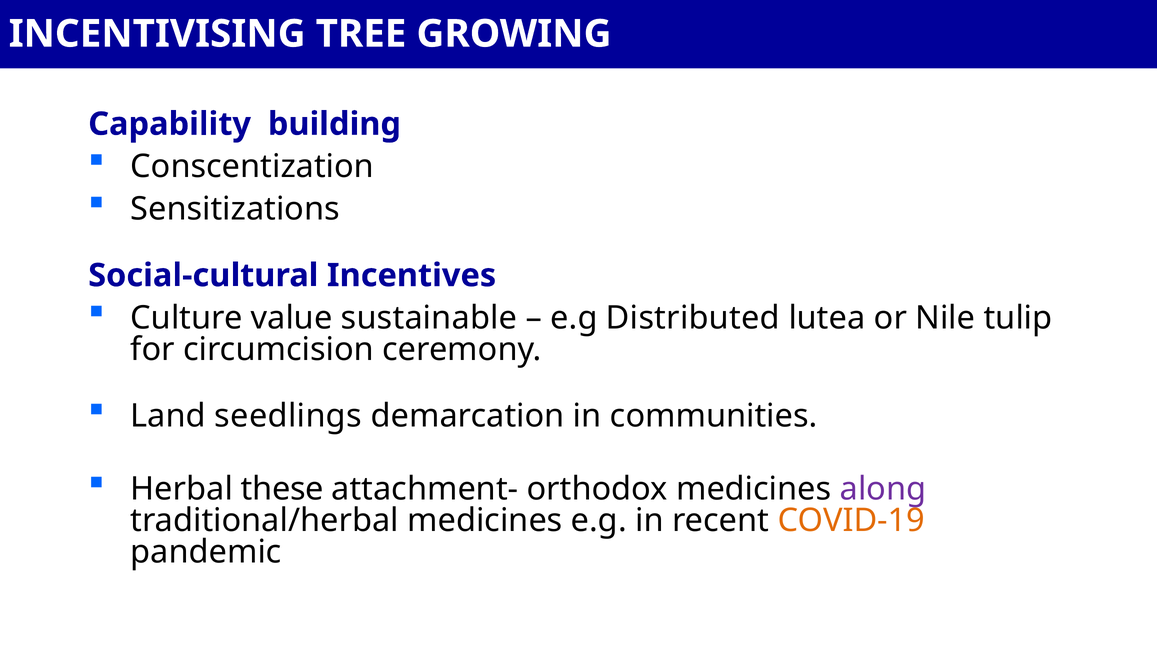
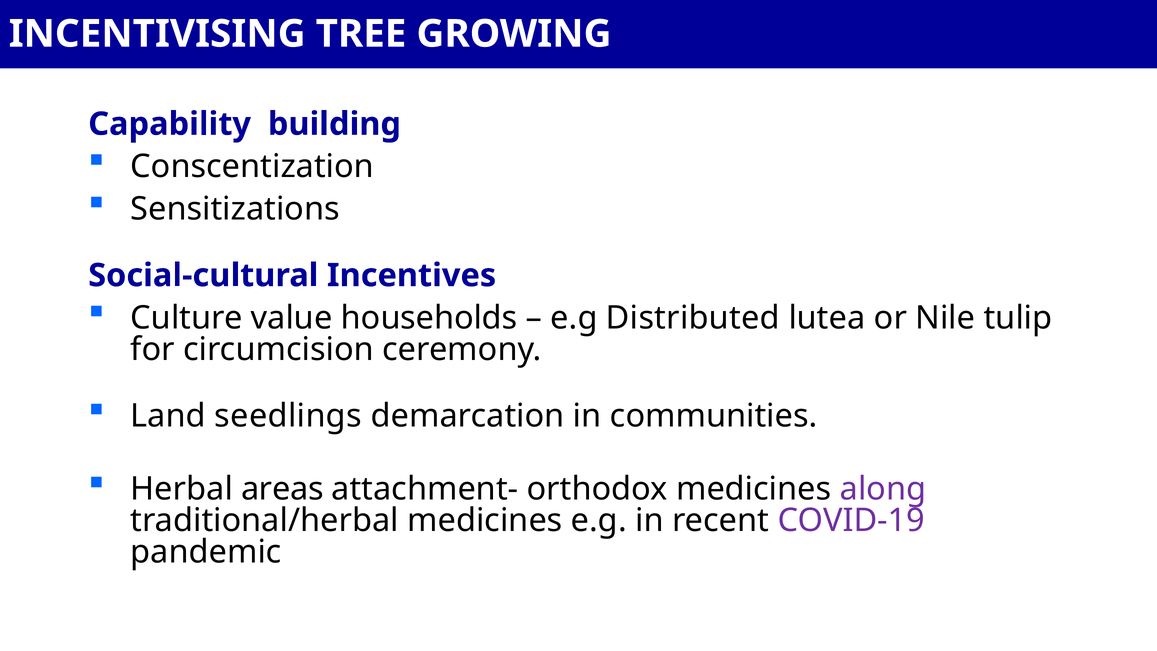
sustainable: sustainable -> households (429, 318)
these: these -> areas (282, 489)
COVID-19 colour: orange -> purple (851, 520)
